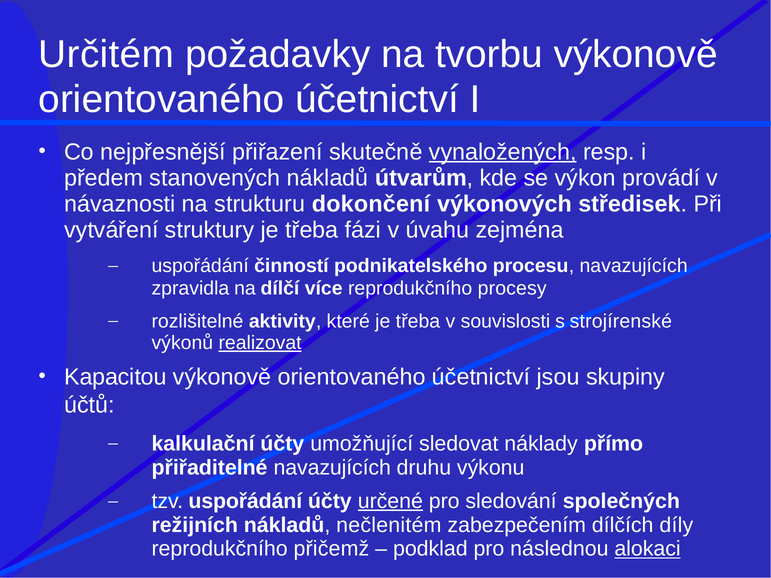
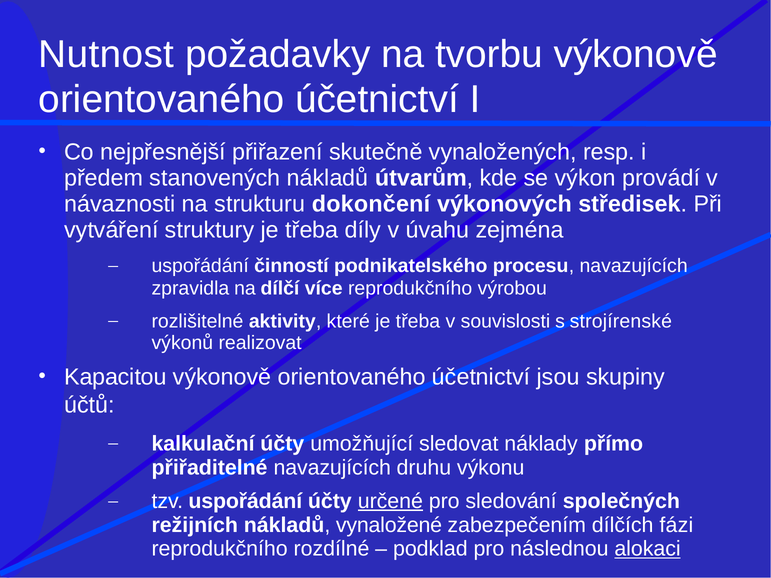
Určitém: Určitém -> Nutnost (106, 54)
vynaložených underline: present -> none (503, 152)
fázi: fázi -> díly (363, 230)
procesy: procesy -> výrobou (512, 289)
realizovat underline: present -> none (260, 343)
nečlenitém: nečlenitém -> vynaložené (389, 525)
díly: díly -> fázi (676, 525)
přičemž: přičemž -> rozdílné (331, 549)
